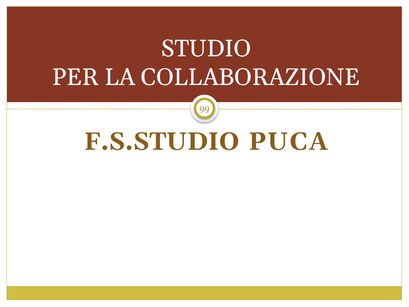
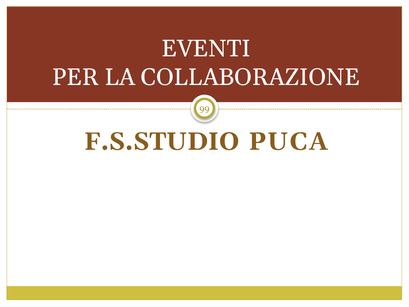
STUDIO: STUDIO -> EVENTI (206, 49)
